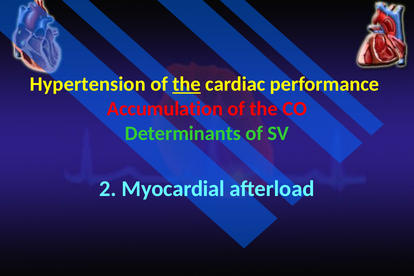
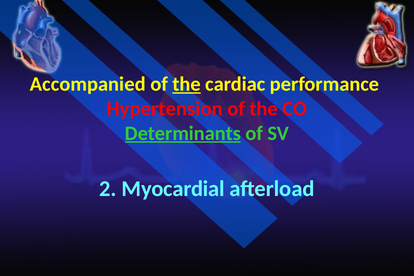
Hypertension: Hypertension -> Accompanied (88, 84)
Accumulation: Accumulation -> Hypertension (165, 109)
Determinants underline: none -> present (183, 133)
